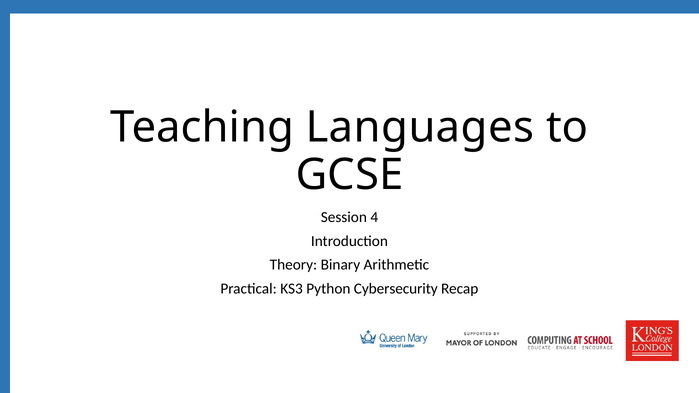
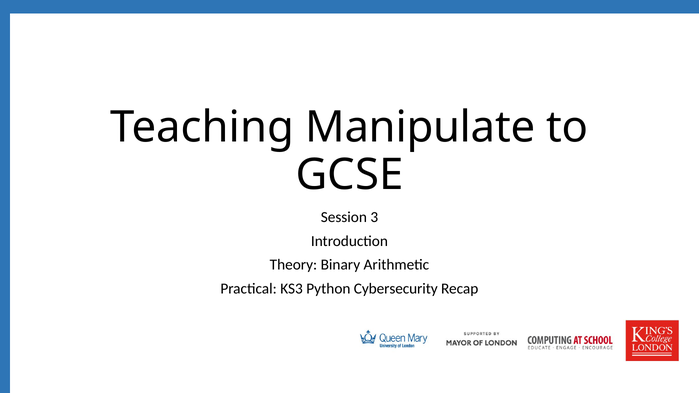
Languages: Languages -> Manipulate (420, 128)
4: 4 -> 3 (374, 217)
